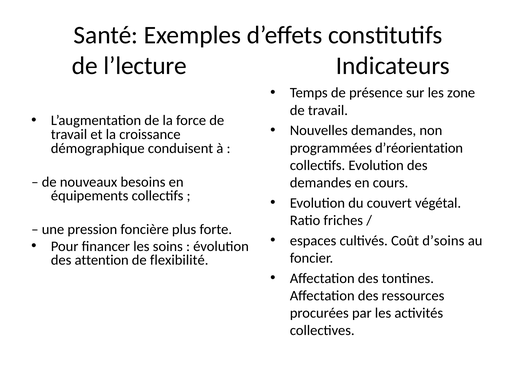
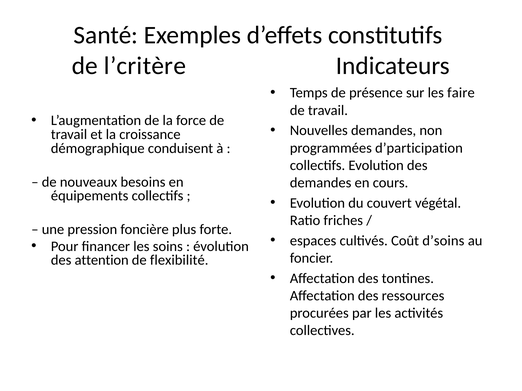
l’lecture: l’lecture -> l’critère (145, 66)
zone: zone -> faire (461, 93)
d’réorientation: d’réorientation -> d’participation (419, 148)
